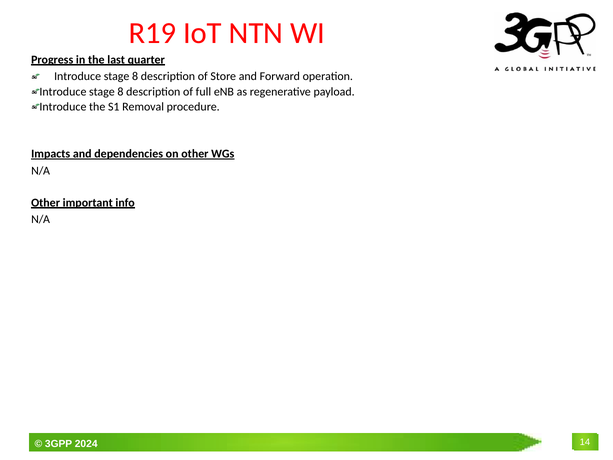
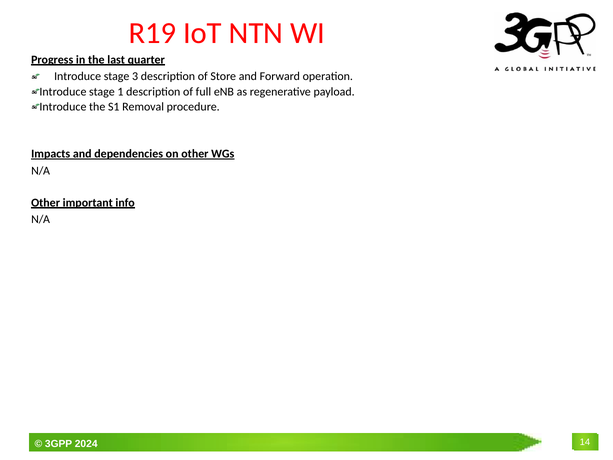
8: 8 -> 3 (135, 76)
8: 8 -> 1 (120, 92)
